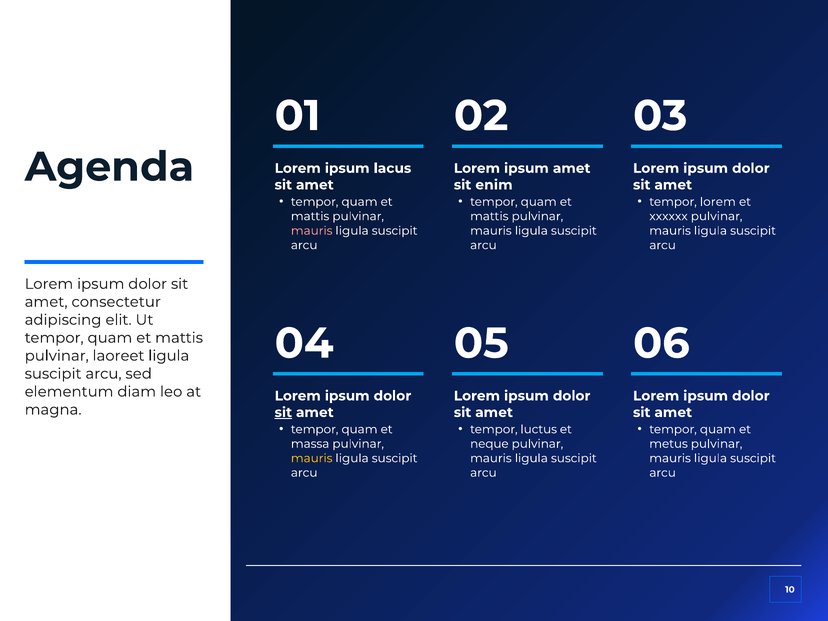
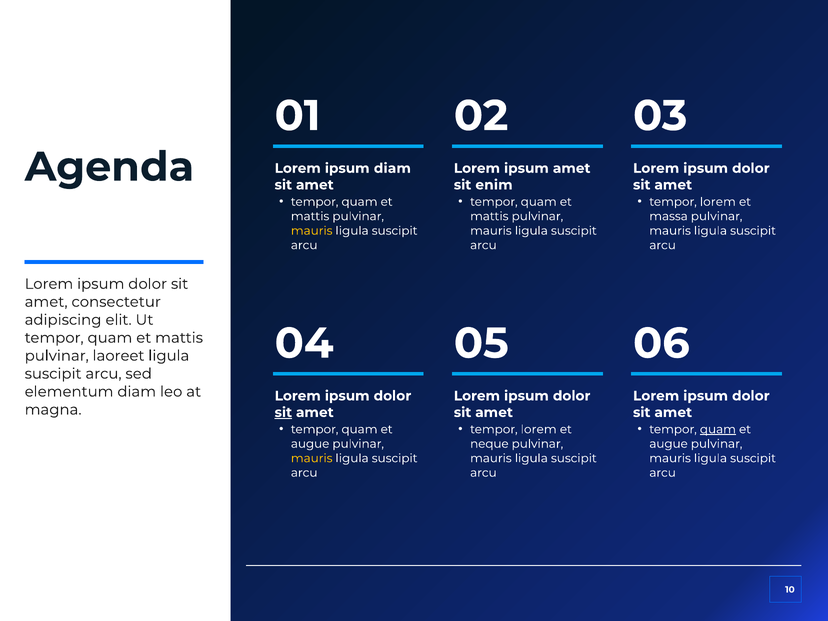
ipsum lacus: lacus -> diam (392, 168)
xxxxxx: xxxxxx -> massa (669, 216)
mauris colour: pink -> yellow (312, 231)
luctus: luctus -> lorem (539, 429)
quam underline: none -> present (718, 429)
massa: massa -> augue (310, 444)
metus: metus -> augue (669, 444)
